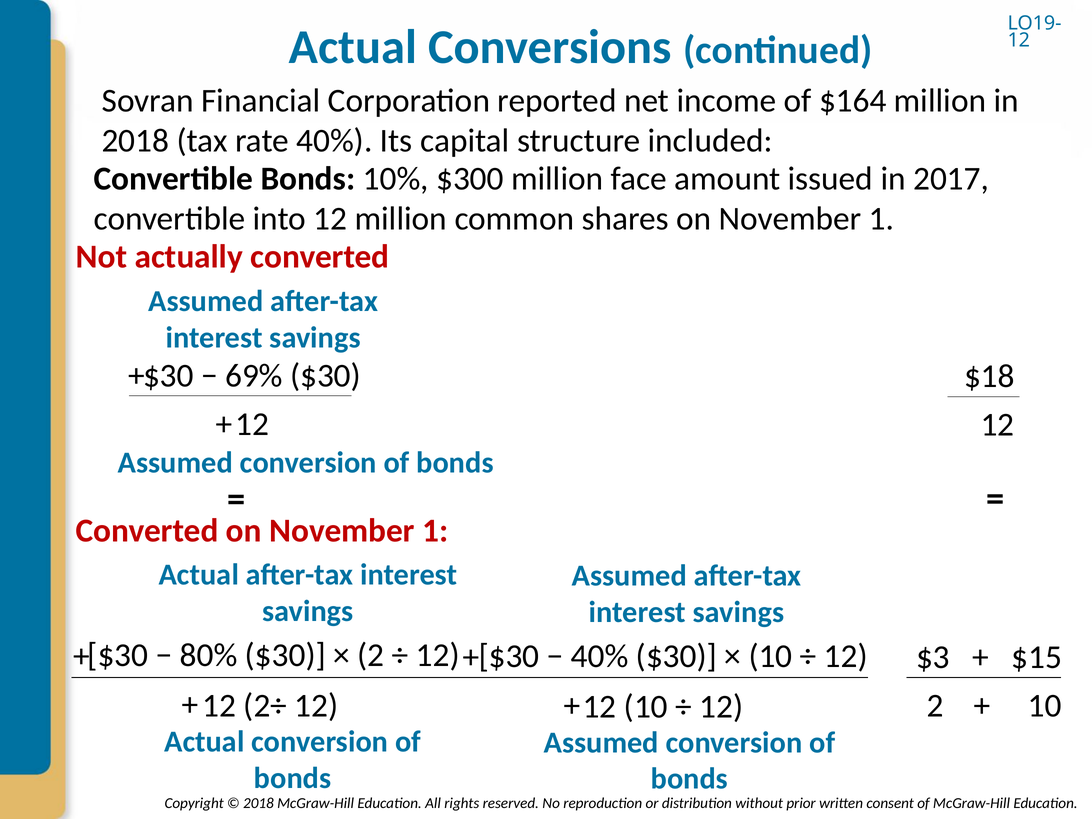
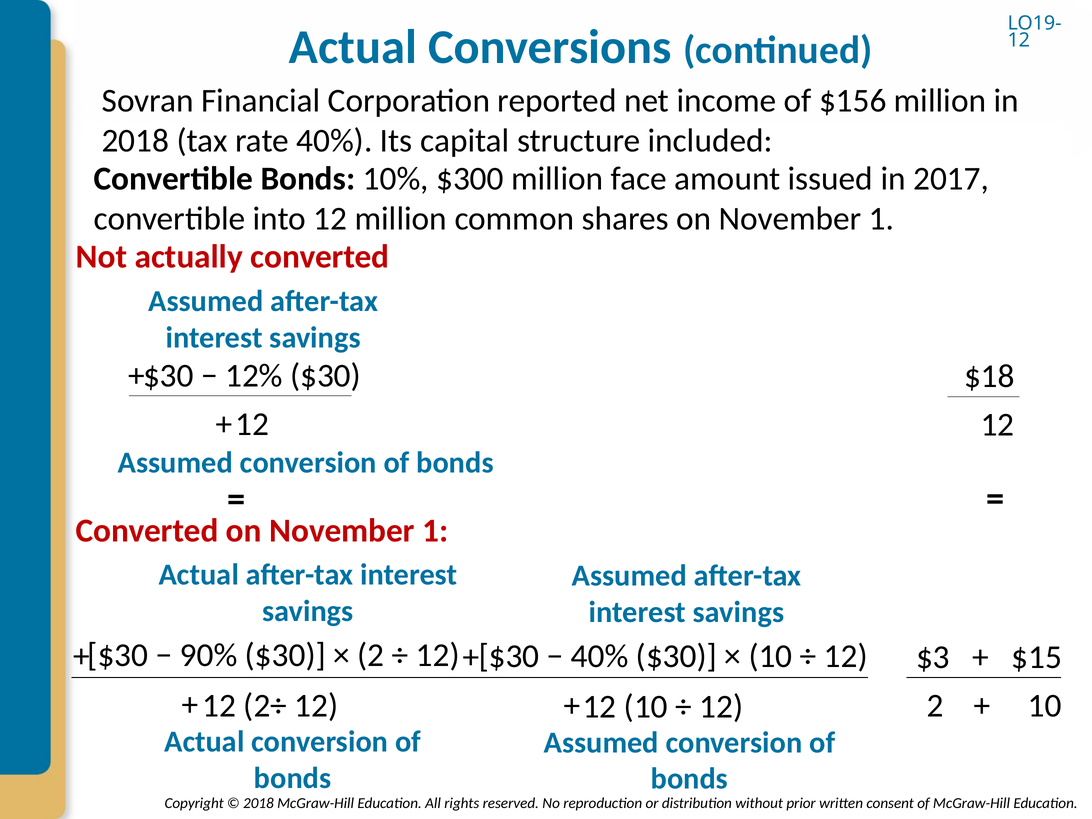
$164: $164 -> $156 (853, 101)
69%: 69% -> 12% (254, 376)
80%: 80% -> 90% (209, 655)
